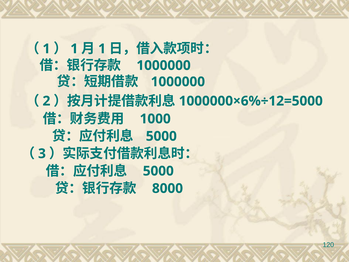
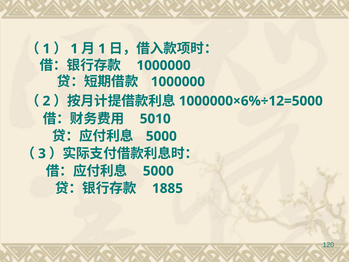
1000: 1000 -> 5010 (155, 119)
8000: 8000 -> 1885 (167, 188)
